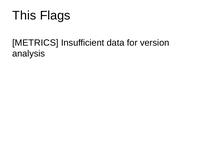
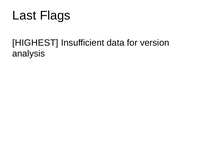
This: This -> Last (24, 15)
METRICS: METRICS -> HIGHEST (35, 43)
